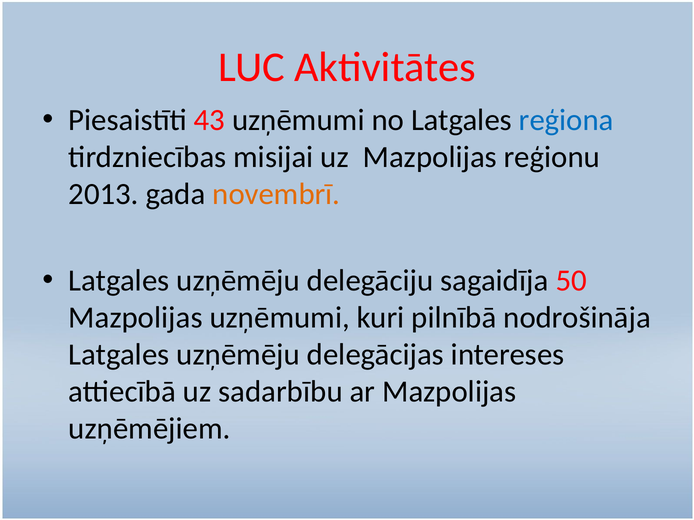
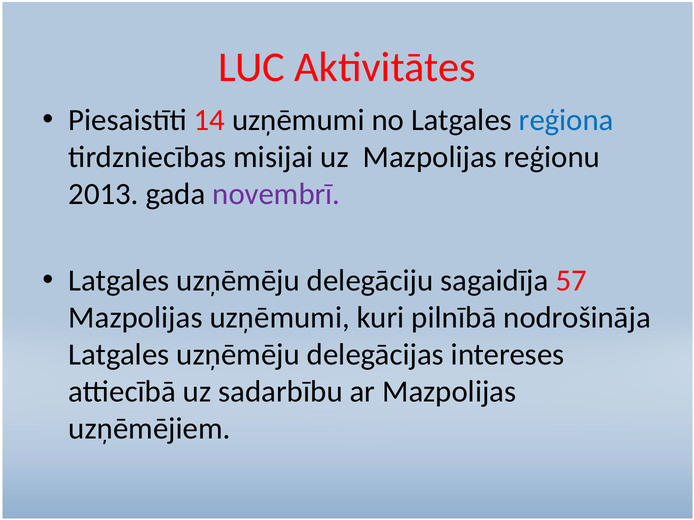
43: 43 -> 14 (209, 120)
novembrī colour: orange -> purple (276, 194)
50: 50 -> 57 (571, 281)
